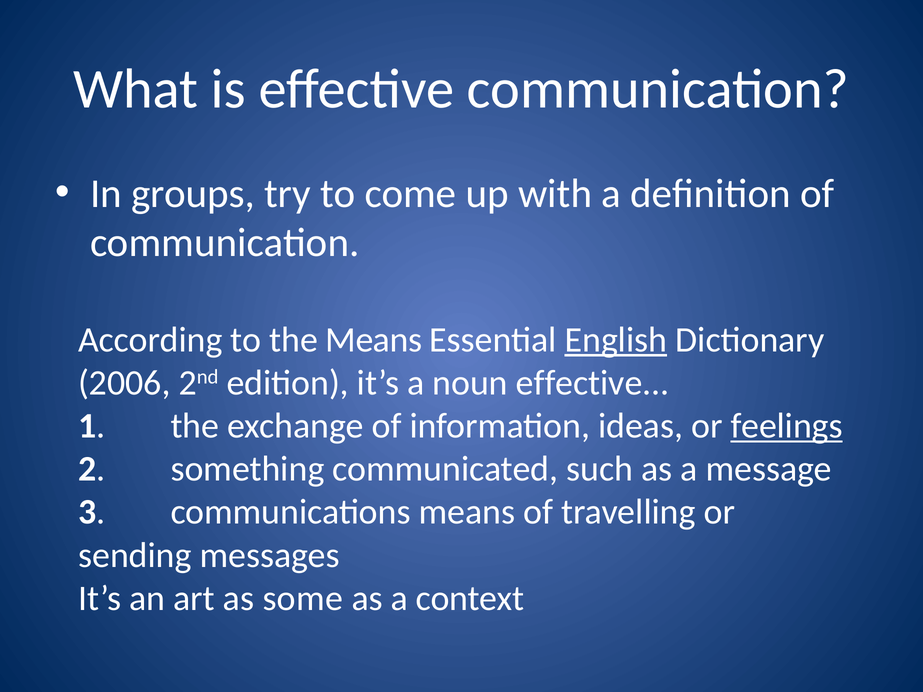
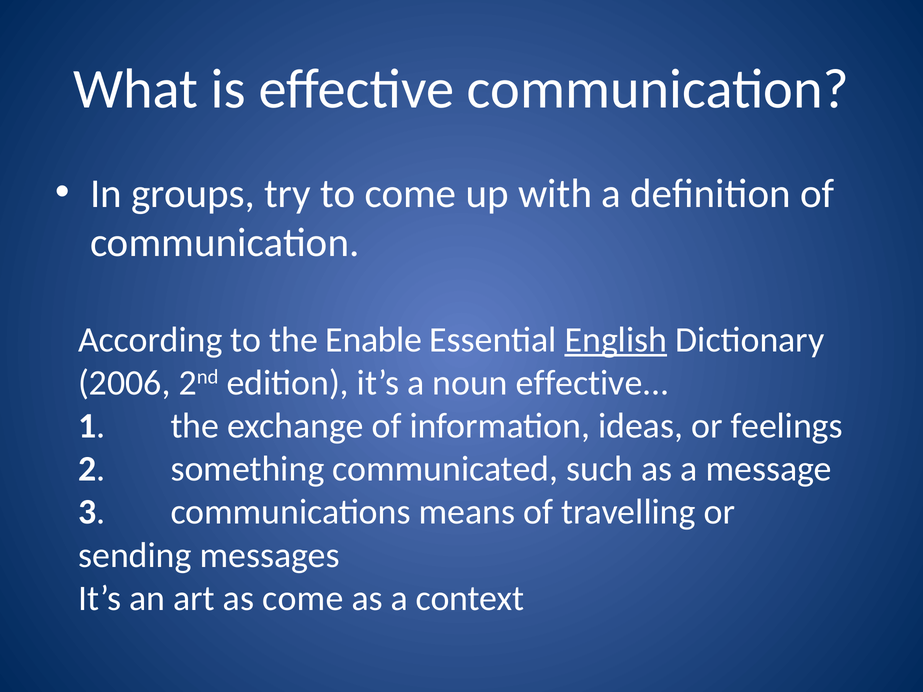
the Means: Means -> Enable (374, 340)
feelings underline: present -> none (787, 426)
as some: some -> come (303, 598)
